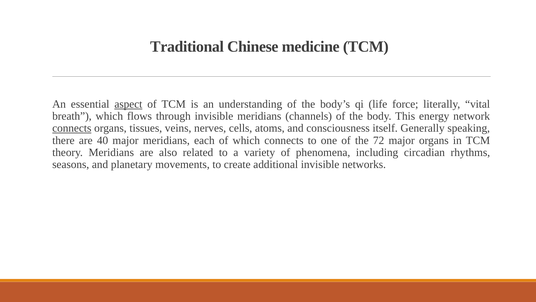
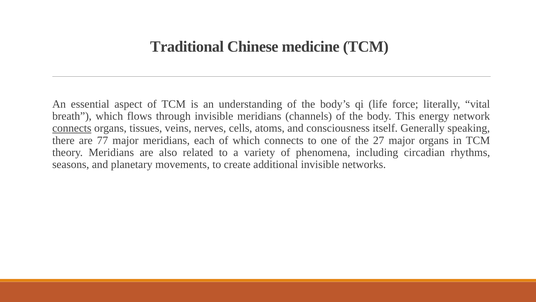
aspect underline: present -> none (128, 104)
40: 40 -> 77 (103, 140)
72: 72 -> 27 (379, 140)
